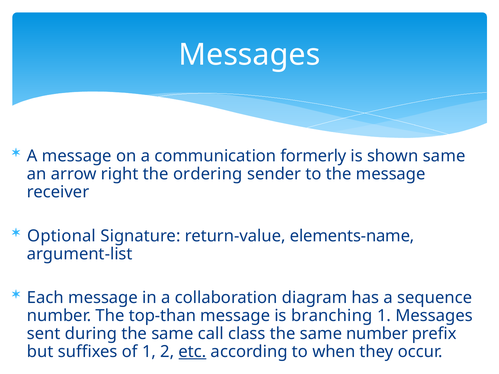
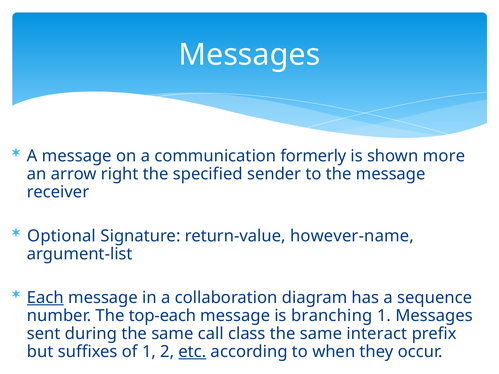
shown same: same -> more (444, 156)
ordering: ordering -> specified (208, 174)
elements-name: elements-name -> however-name (352, 236)
Each underline: none -> present (45, 298)
top-than: top-than -> top-each (162, 316)
same number: number -> interact (377, 334)
